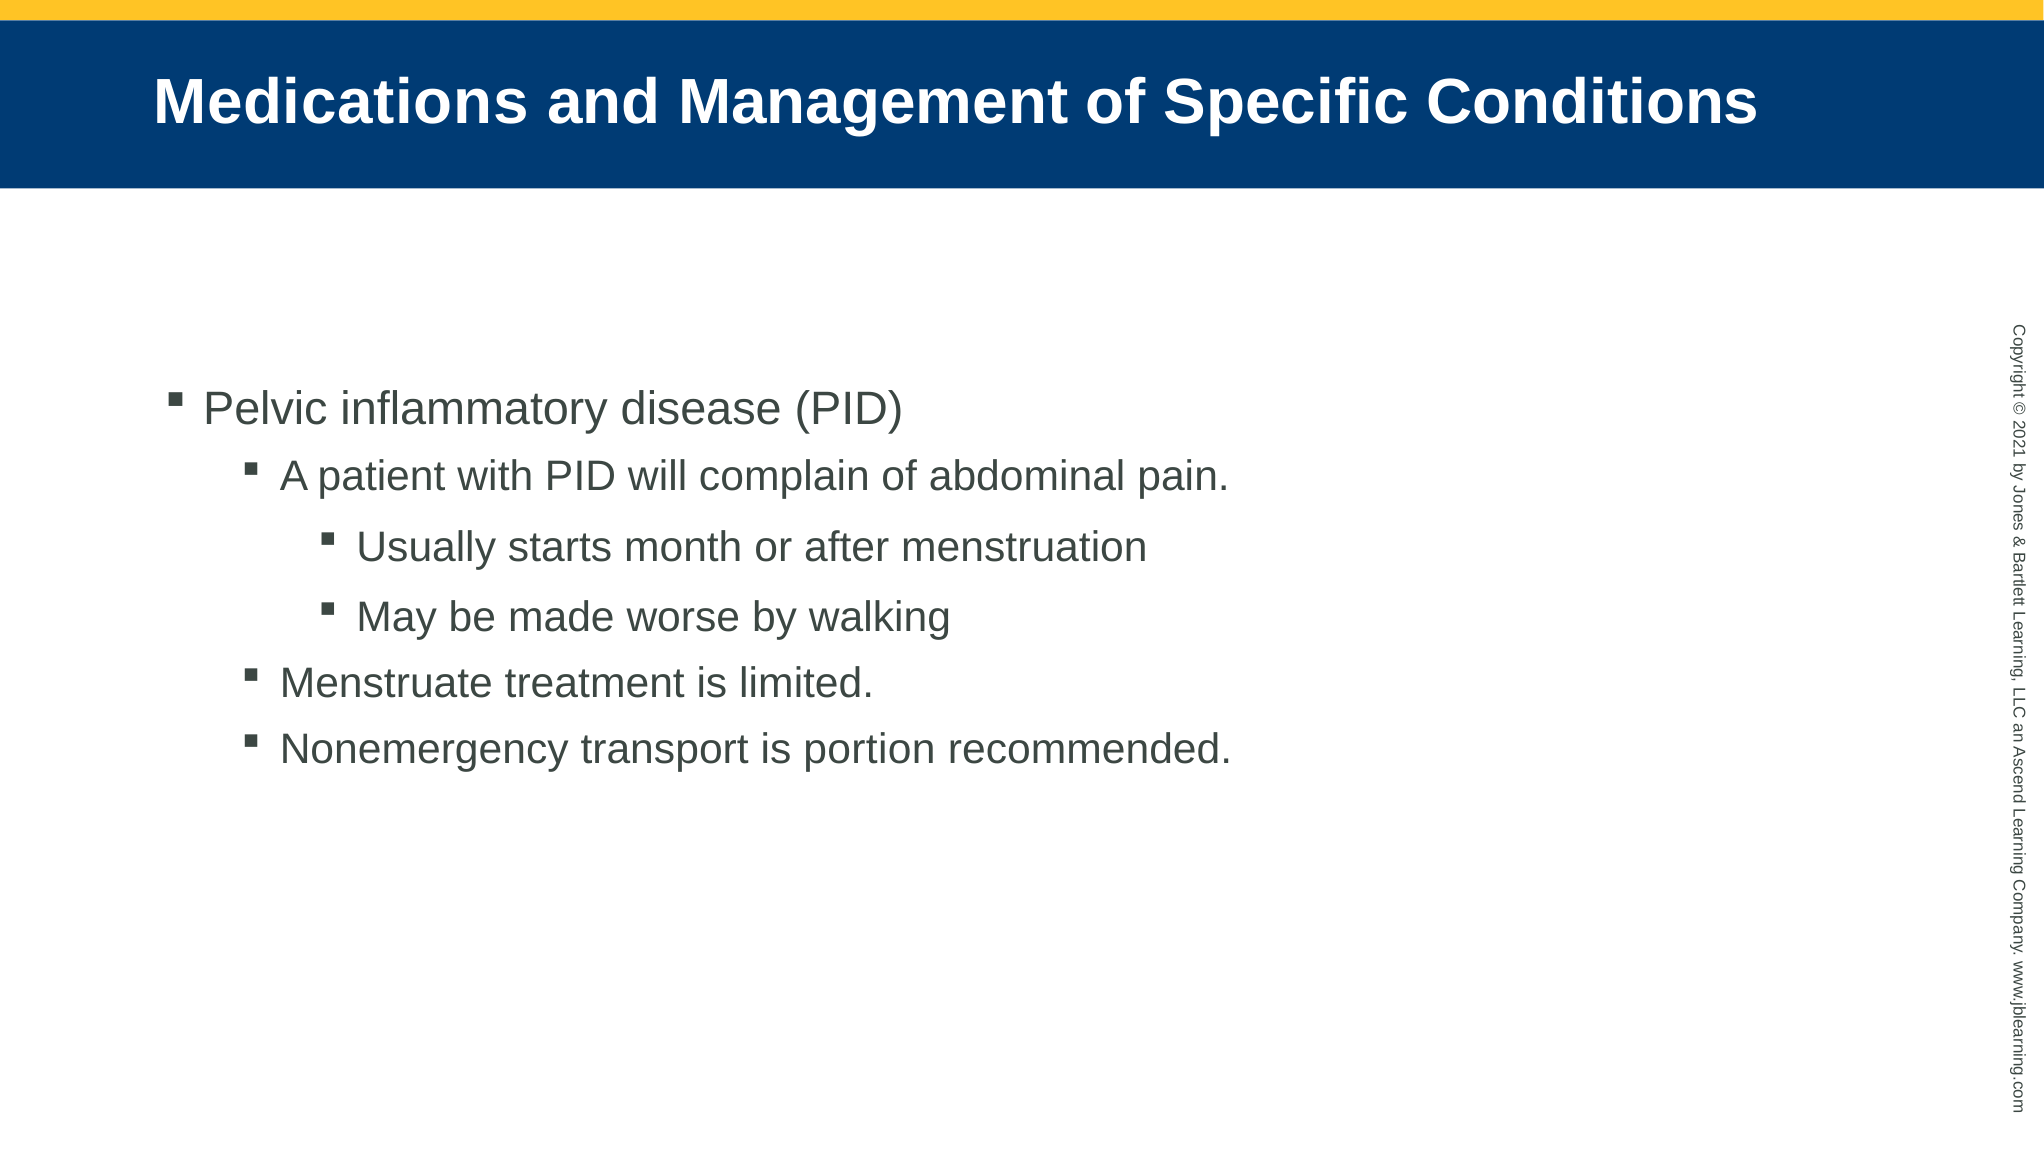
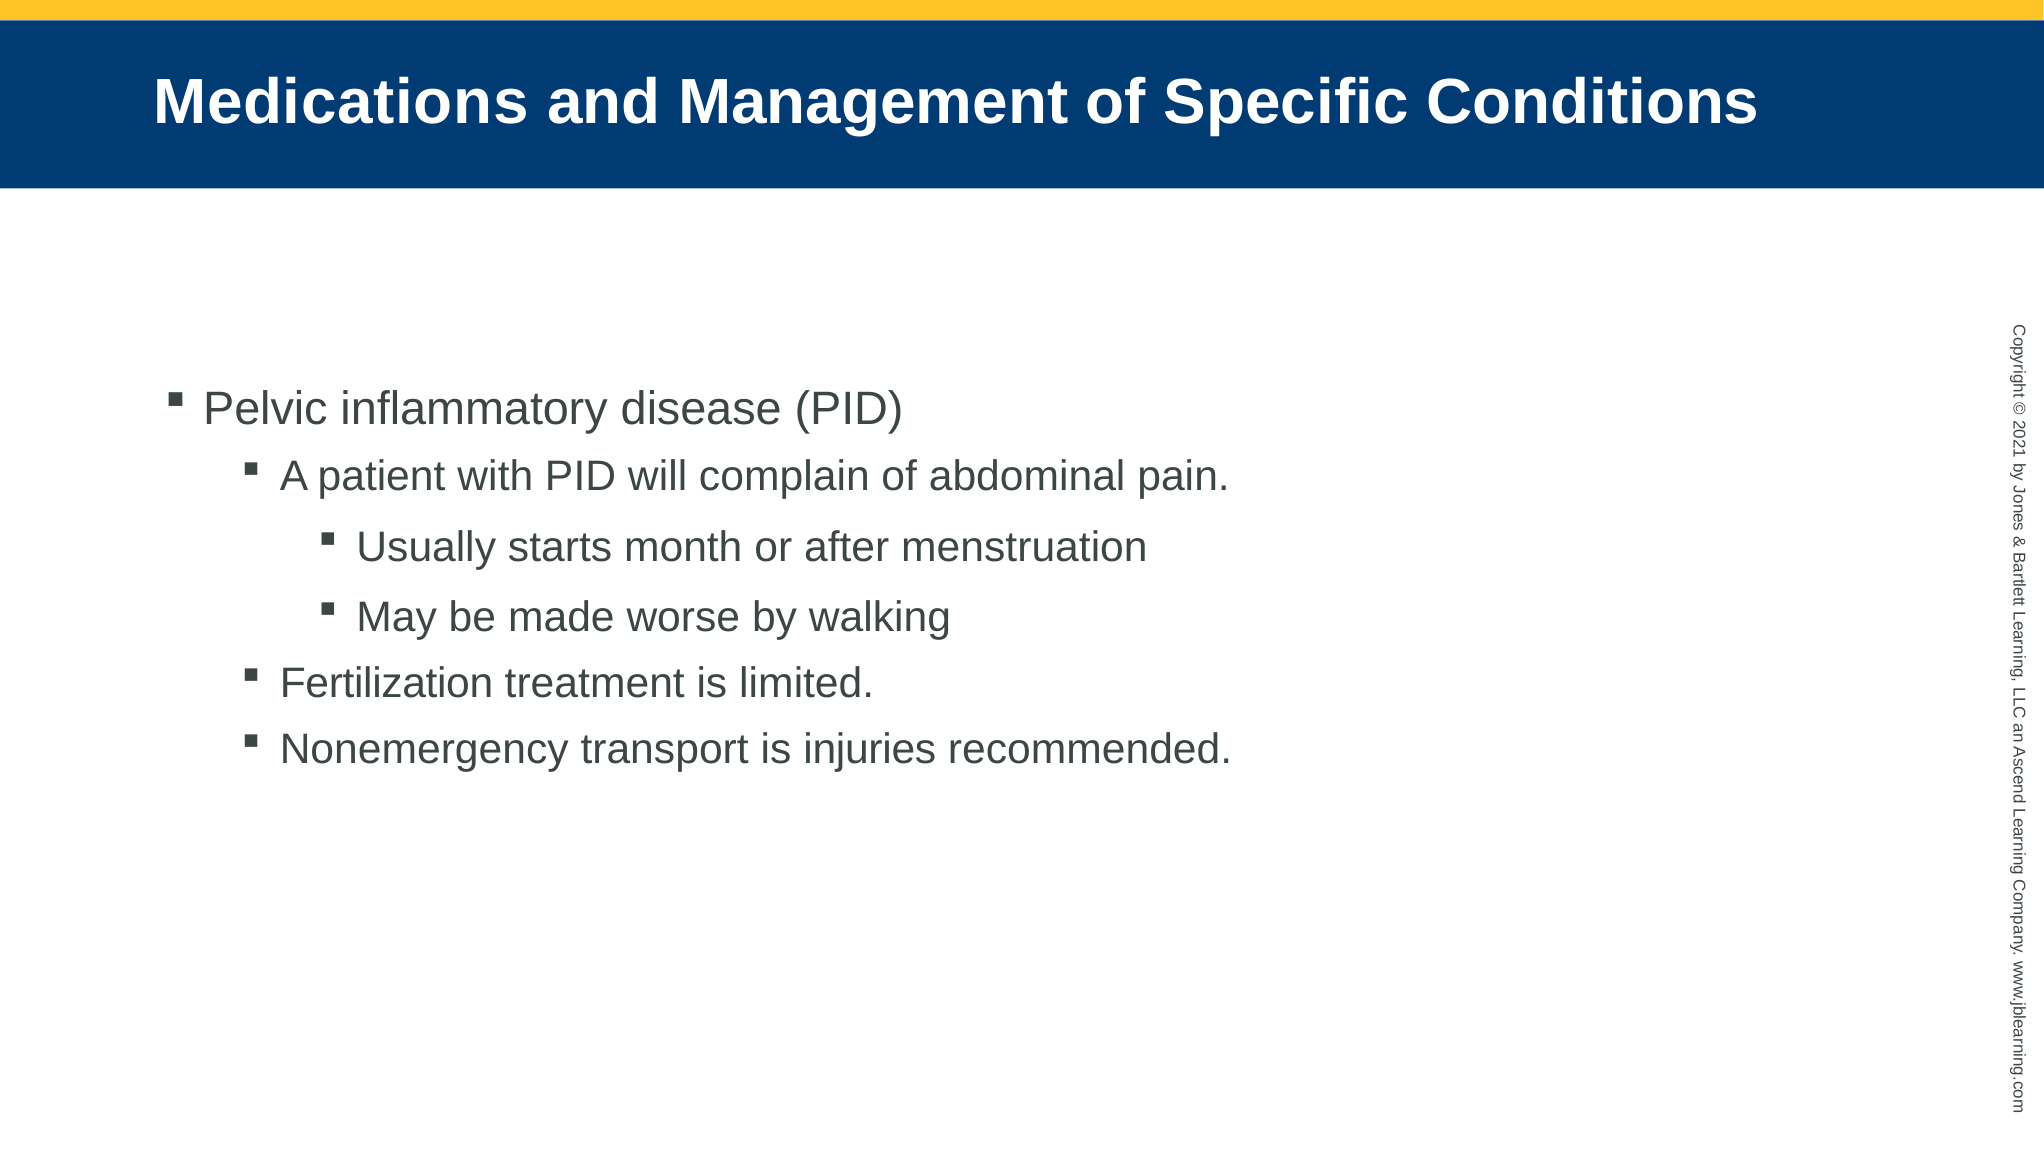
Menstruate: Menstruate -> Fertilization (387, 683)
portion: portion -> injuries (870, 749)
